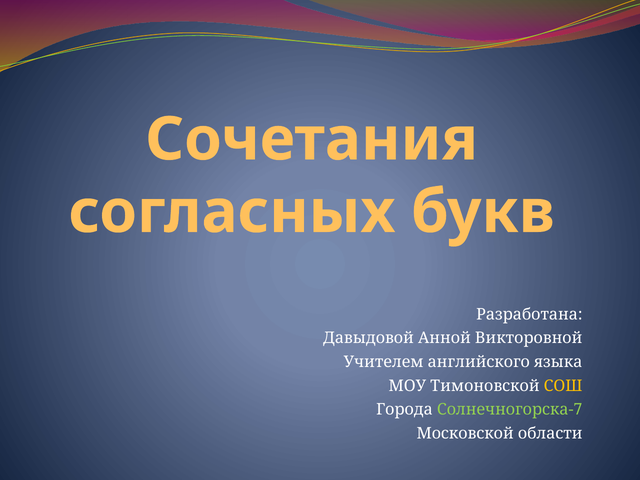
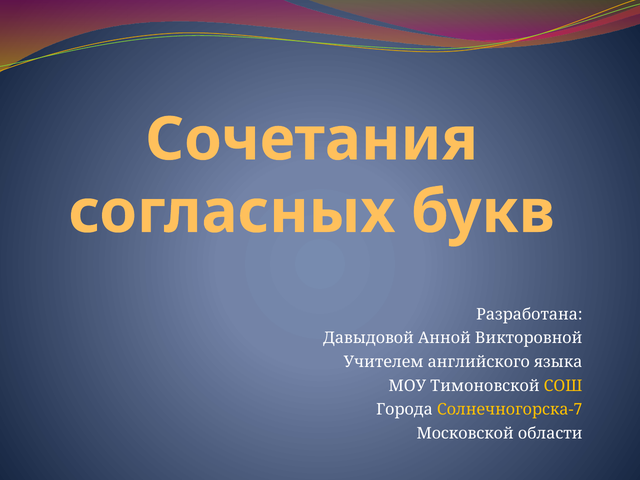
Солнечногорска-7 colour: light green -> yellow (510, 410)
